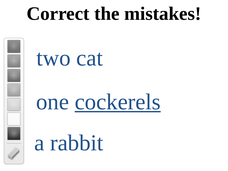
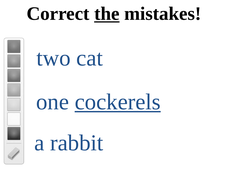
the underline: none -> present (107, 14)
